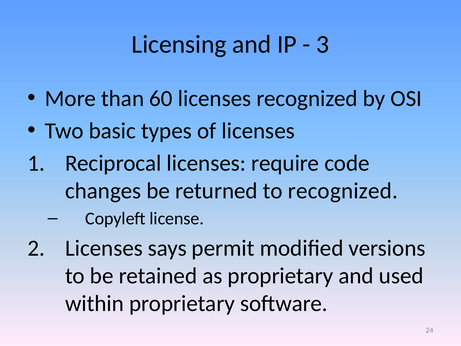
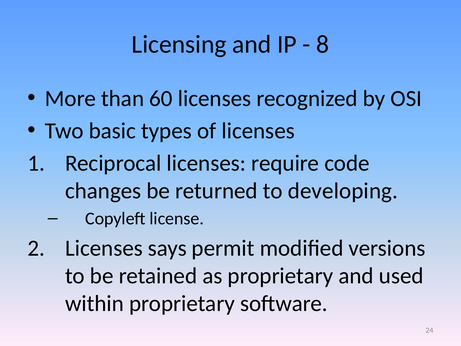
3: 3 -> 8 (323, 44)
to recognized: recognized -> developing (343, 191)
